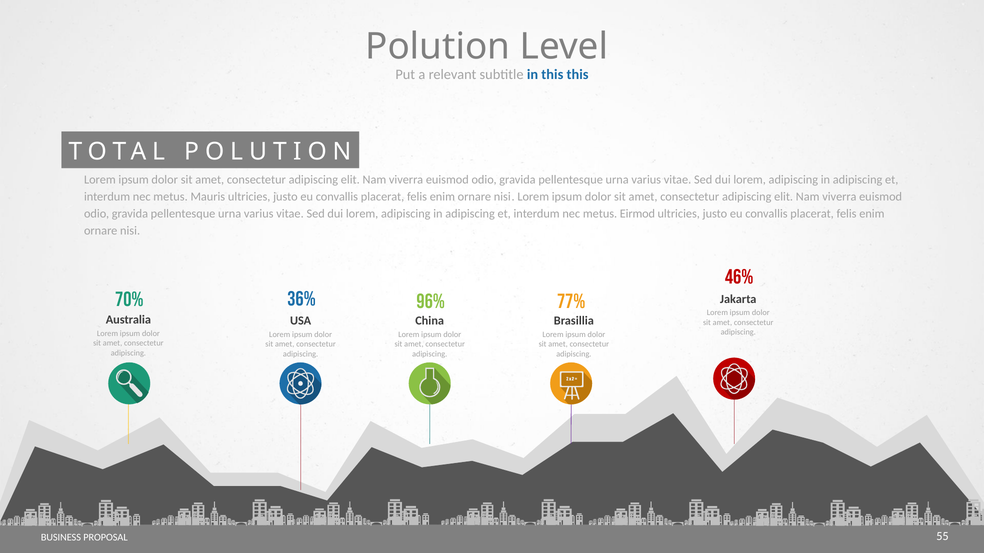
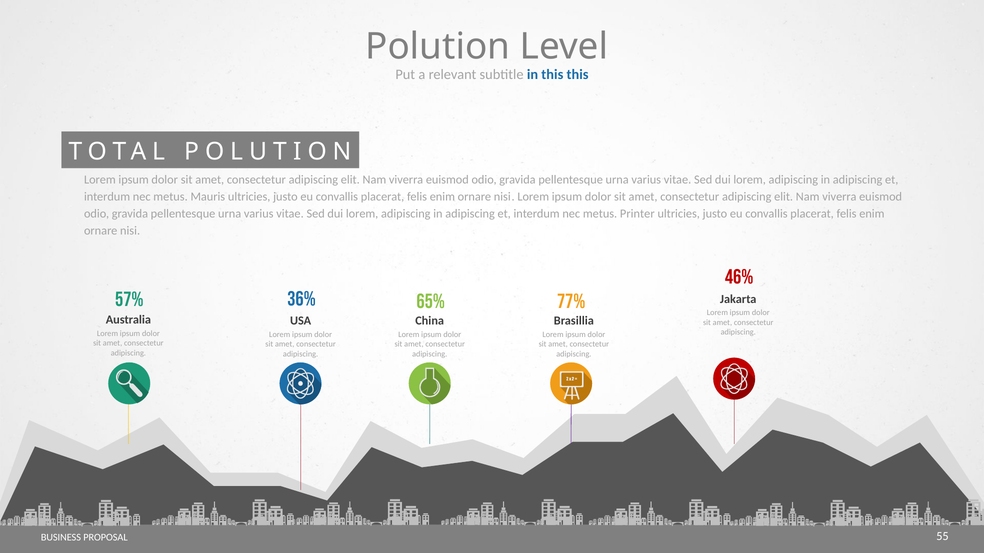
Eirmod: Eirmod -> Printer (637, 214)
70%: 70% -> 57% (129, 300)
96%: 96% -> 65% (431, 302)
